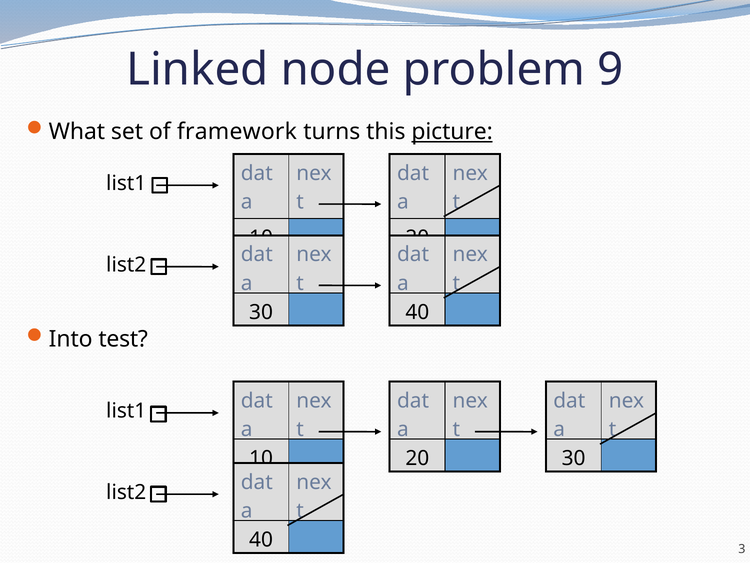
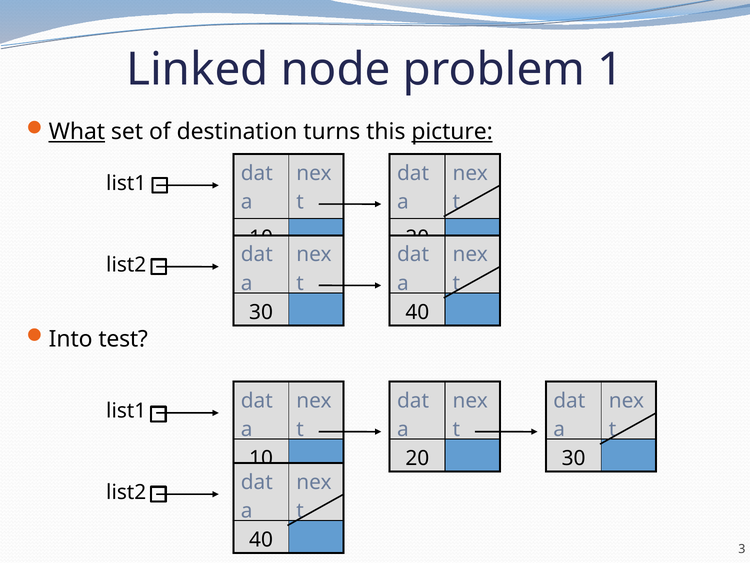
9: 9 -> 1 (610, 69)
What underline: none -> present (77, 132)
framework: framework -> destination (237, 132)
